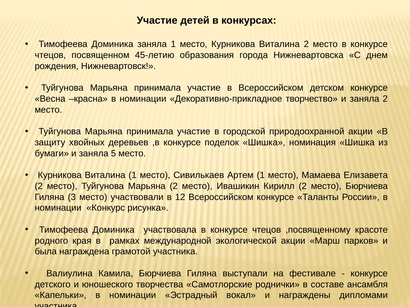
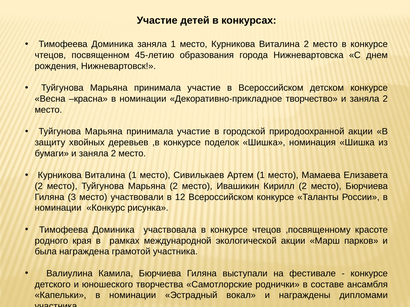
бумаги и заняла 5: 5 -> 2 (113, 154)
